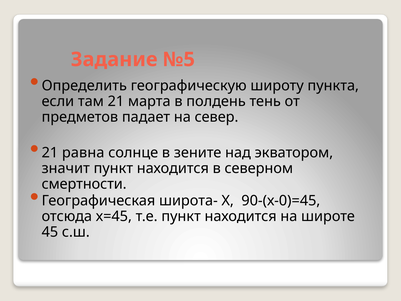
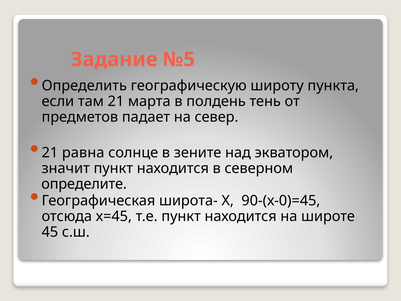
смертности: смертности -> определите (84, 184)
